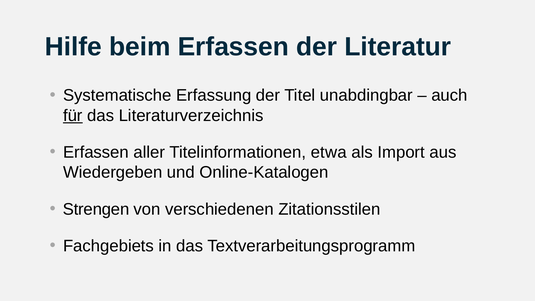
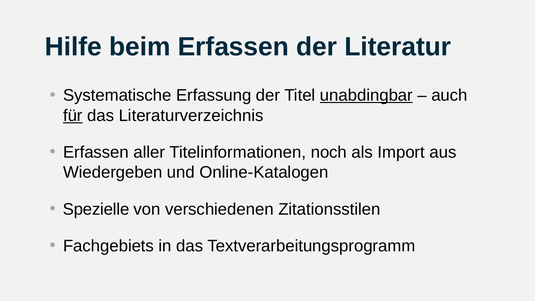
unabdingbar underline: none -> present (366, 95)
etwa: etwa -> noch (329, 152)
Strengen: Strengen -> Spezielle (96, 209)
